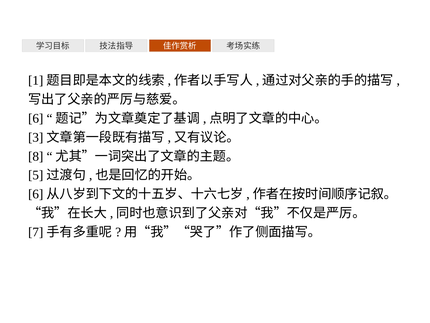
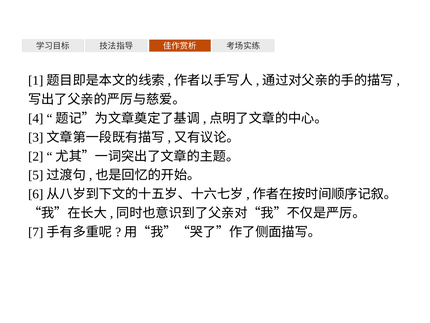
6: 6 -> 4 (36, 118)
8: 8 -> 2 (36, 156)
